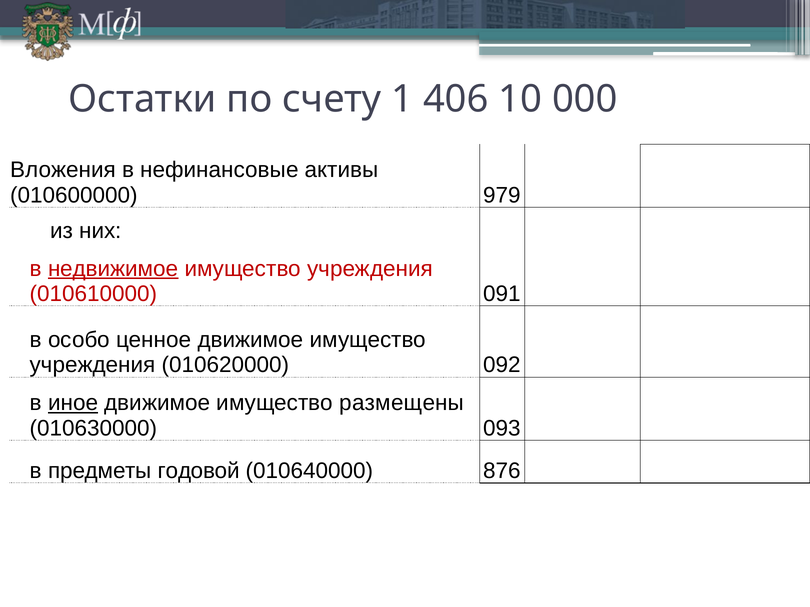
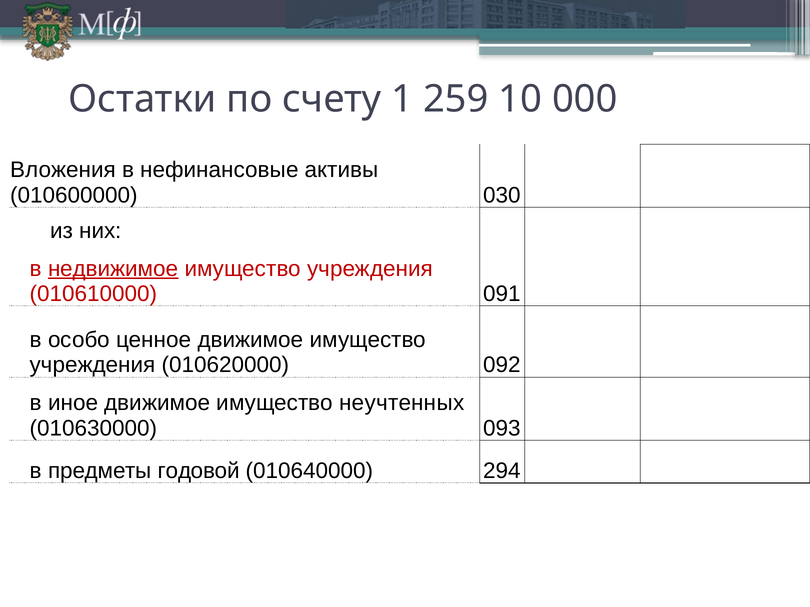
406: 406 -> 259 (456, 99)
979: 979 -> 030 (502, 195)
иное underline: present -> none (73, 403)
размещены: размещены -> неучтенных (402, 403)
876: 876 -> 294 (502, 471)
